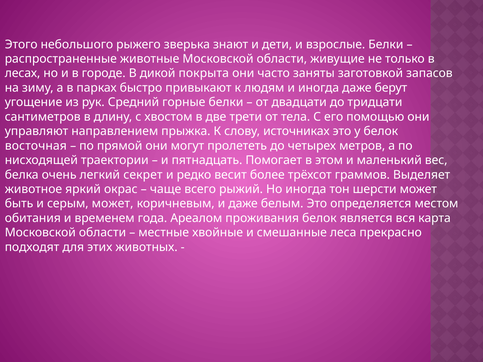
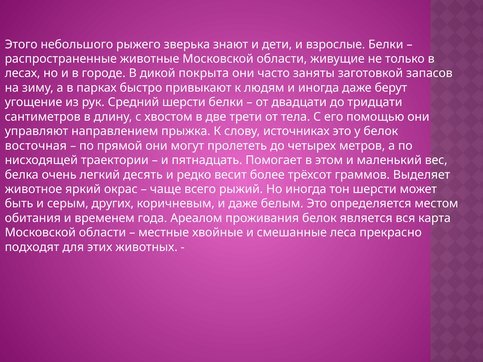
Средний горные: горные -> шерсти (184, 102)
секрет: секрет -> десять (143, 175)
серым может: может -> других (113, 204)
